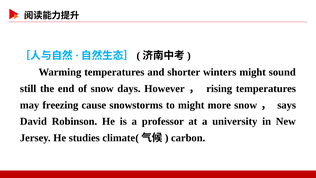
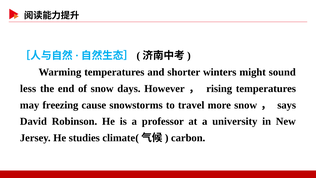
still: still -> less (28, 88)
to might: might -> travel (191, 105)
